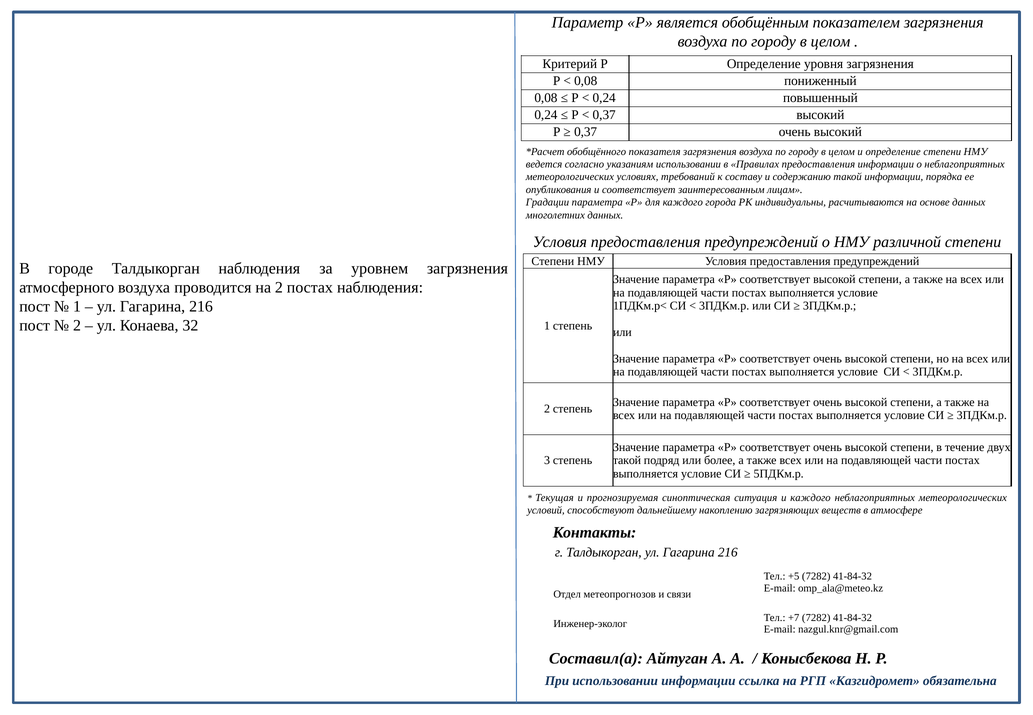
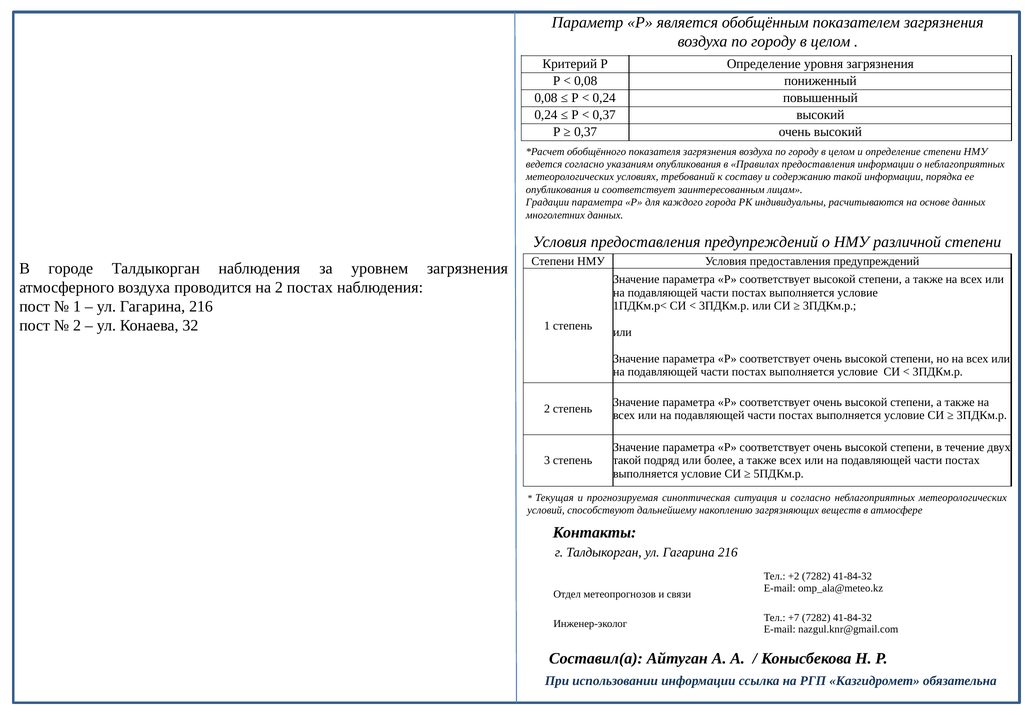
указаниям использовании: использовании -> опубликования (688, 164)
и каждого: каждого -> согласно (810, 498)
+5: +5 -> +2 (794, 577)
